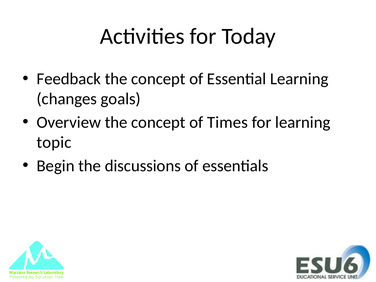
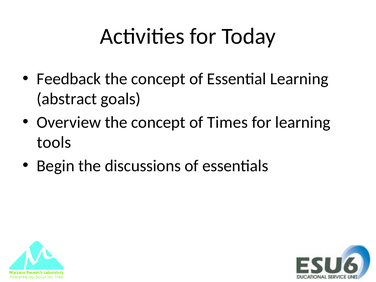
changes: changes -> abstract (67, 99)
topic: topic -> tools (54, 142)
